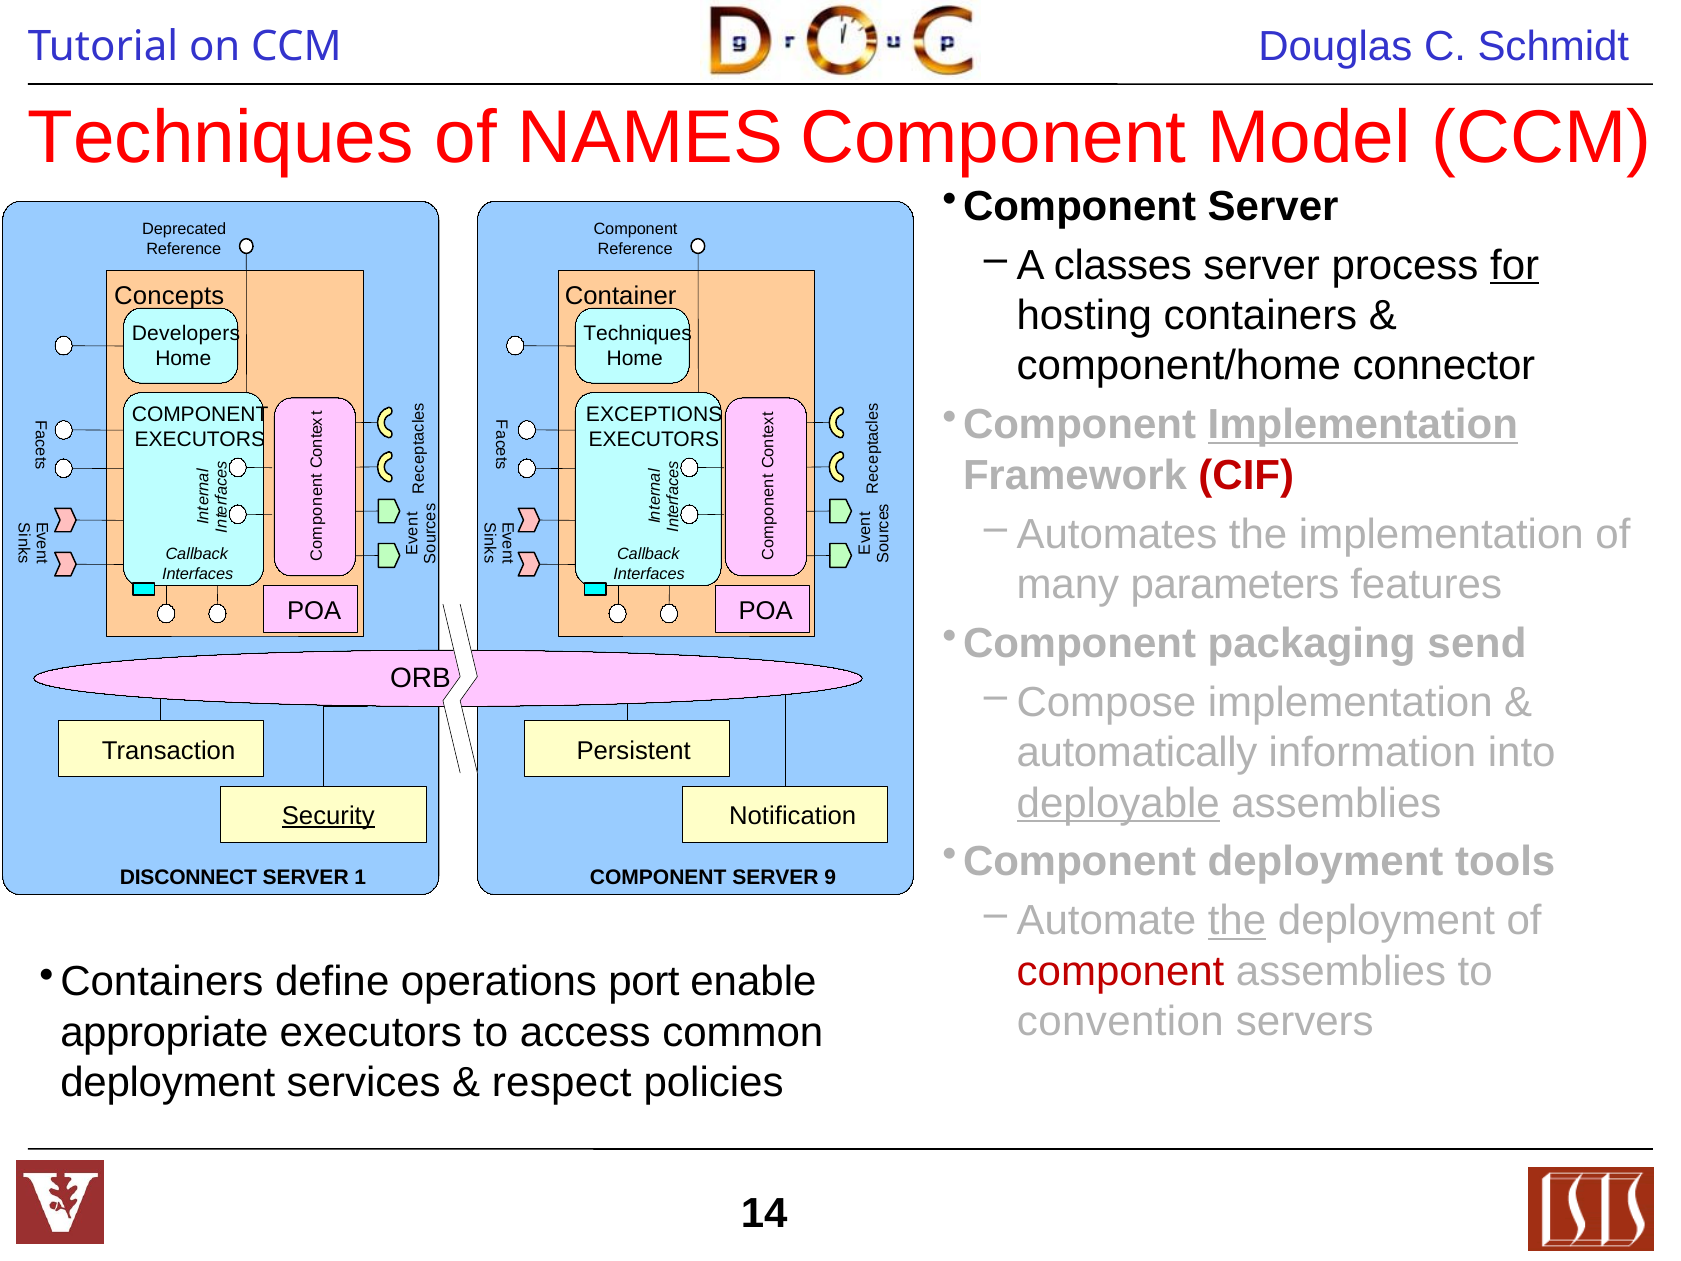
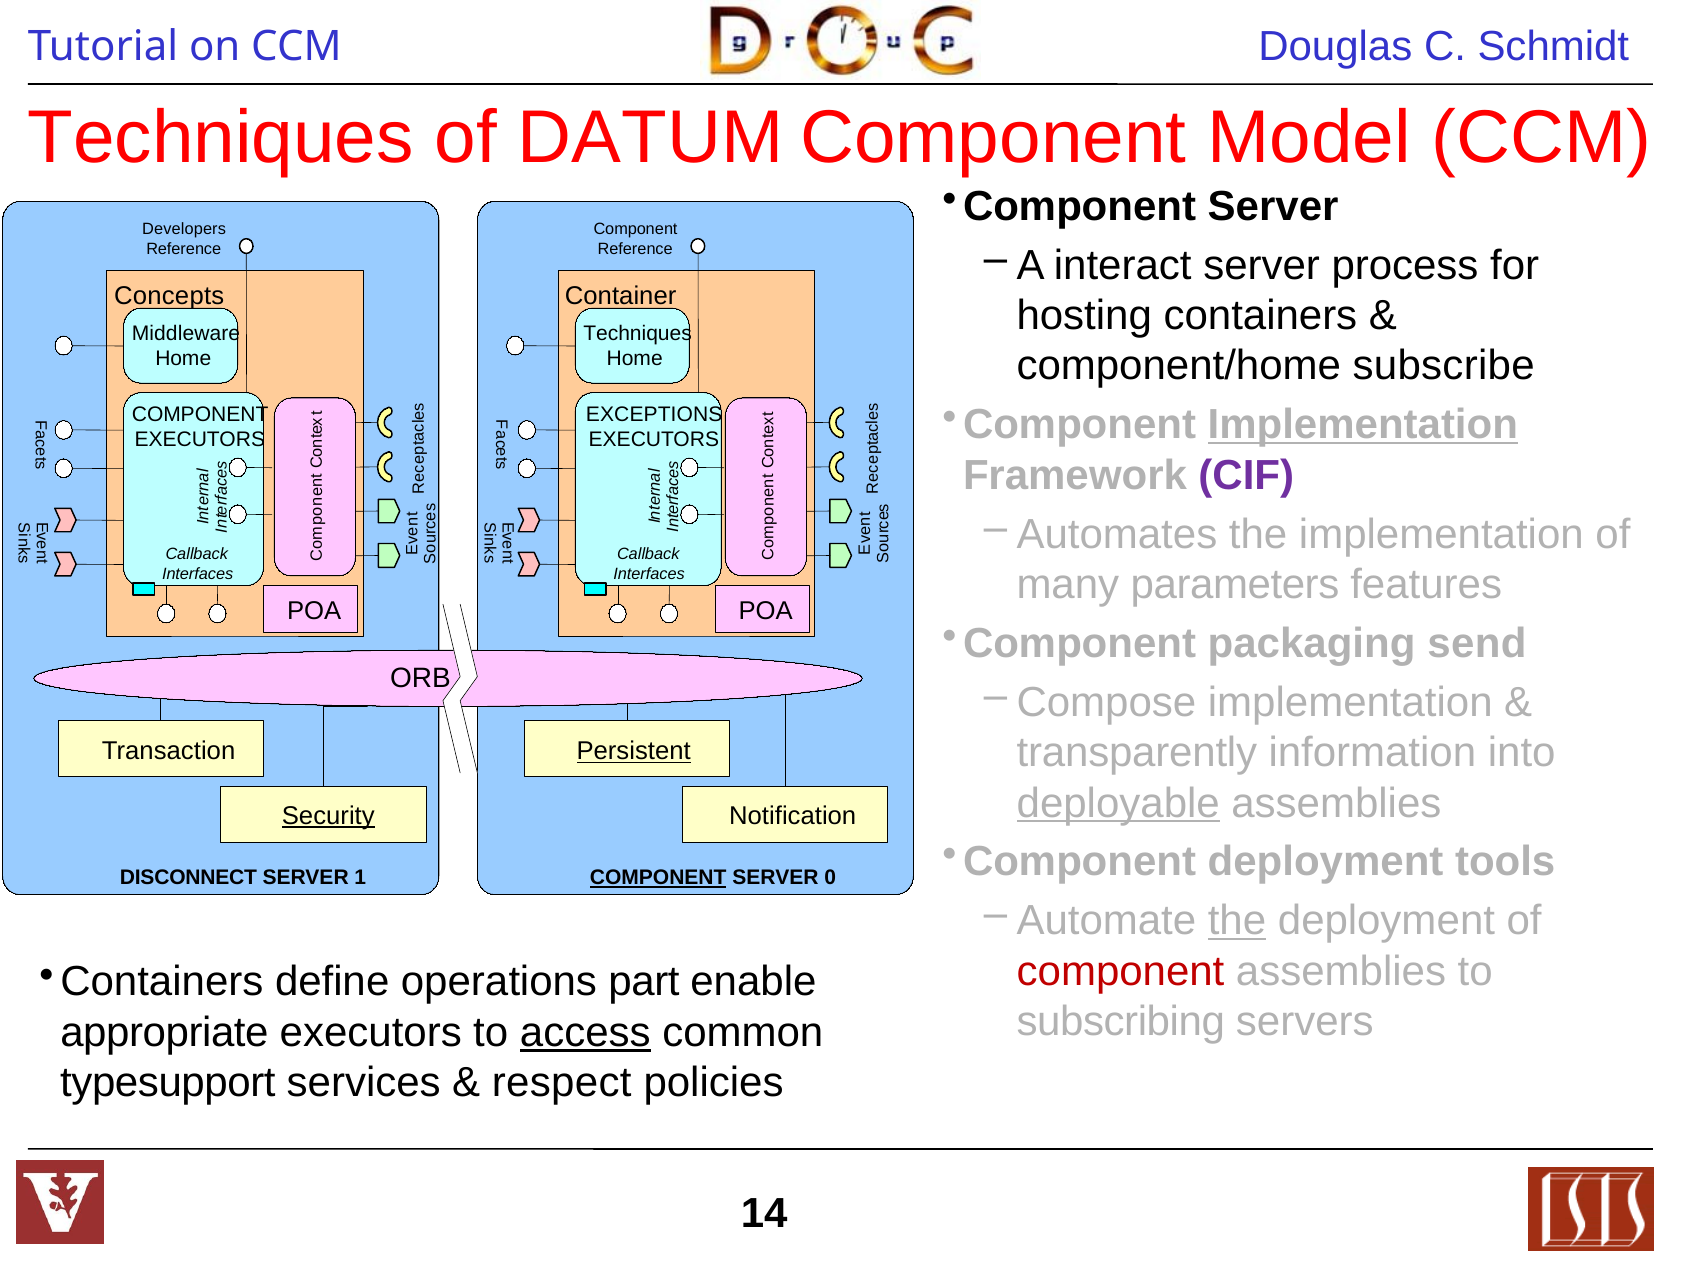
NAMES: NAMES -> DATUM (650, 138)
Deprecated: Deprecated -> Developers (184, 229)
classes: classes -> interact (1123, 265)
for underline: present -> none (1515, 265)
Developers: Developers -> Middleware (186, 333)
connector: connector -> subscribe (1444, 366)
CIF colour: red -> purple (1246, 475)
automatically: automatically -> transparently (1137, 753)
Persistent underline: none -> present (634, 751)
COMPONENT underline: none -> present (658, 878)
9: 9 -> 0 (830, 878)
port: port -> part (644, 982)
convention: convention -> subscribing (1121, 1022)
access underline: none -> present (585, 1032)
deployment: deployment -> typesupport (168, 1083)
